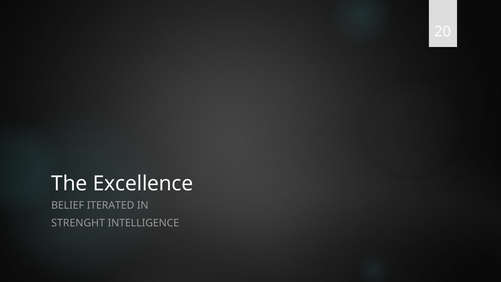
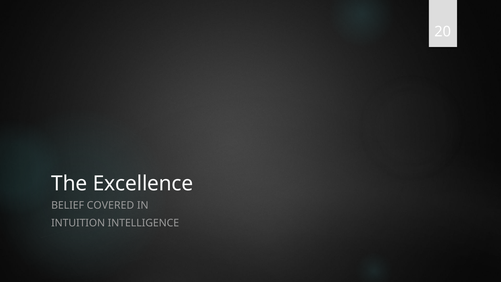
ITERATED: ITERATED -> COVERED (110, 205)
STRENGHT: STRENGHT -> INTUITION (78, 223)
